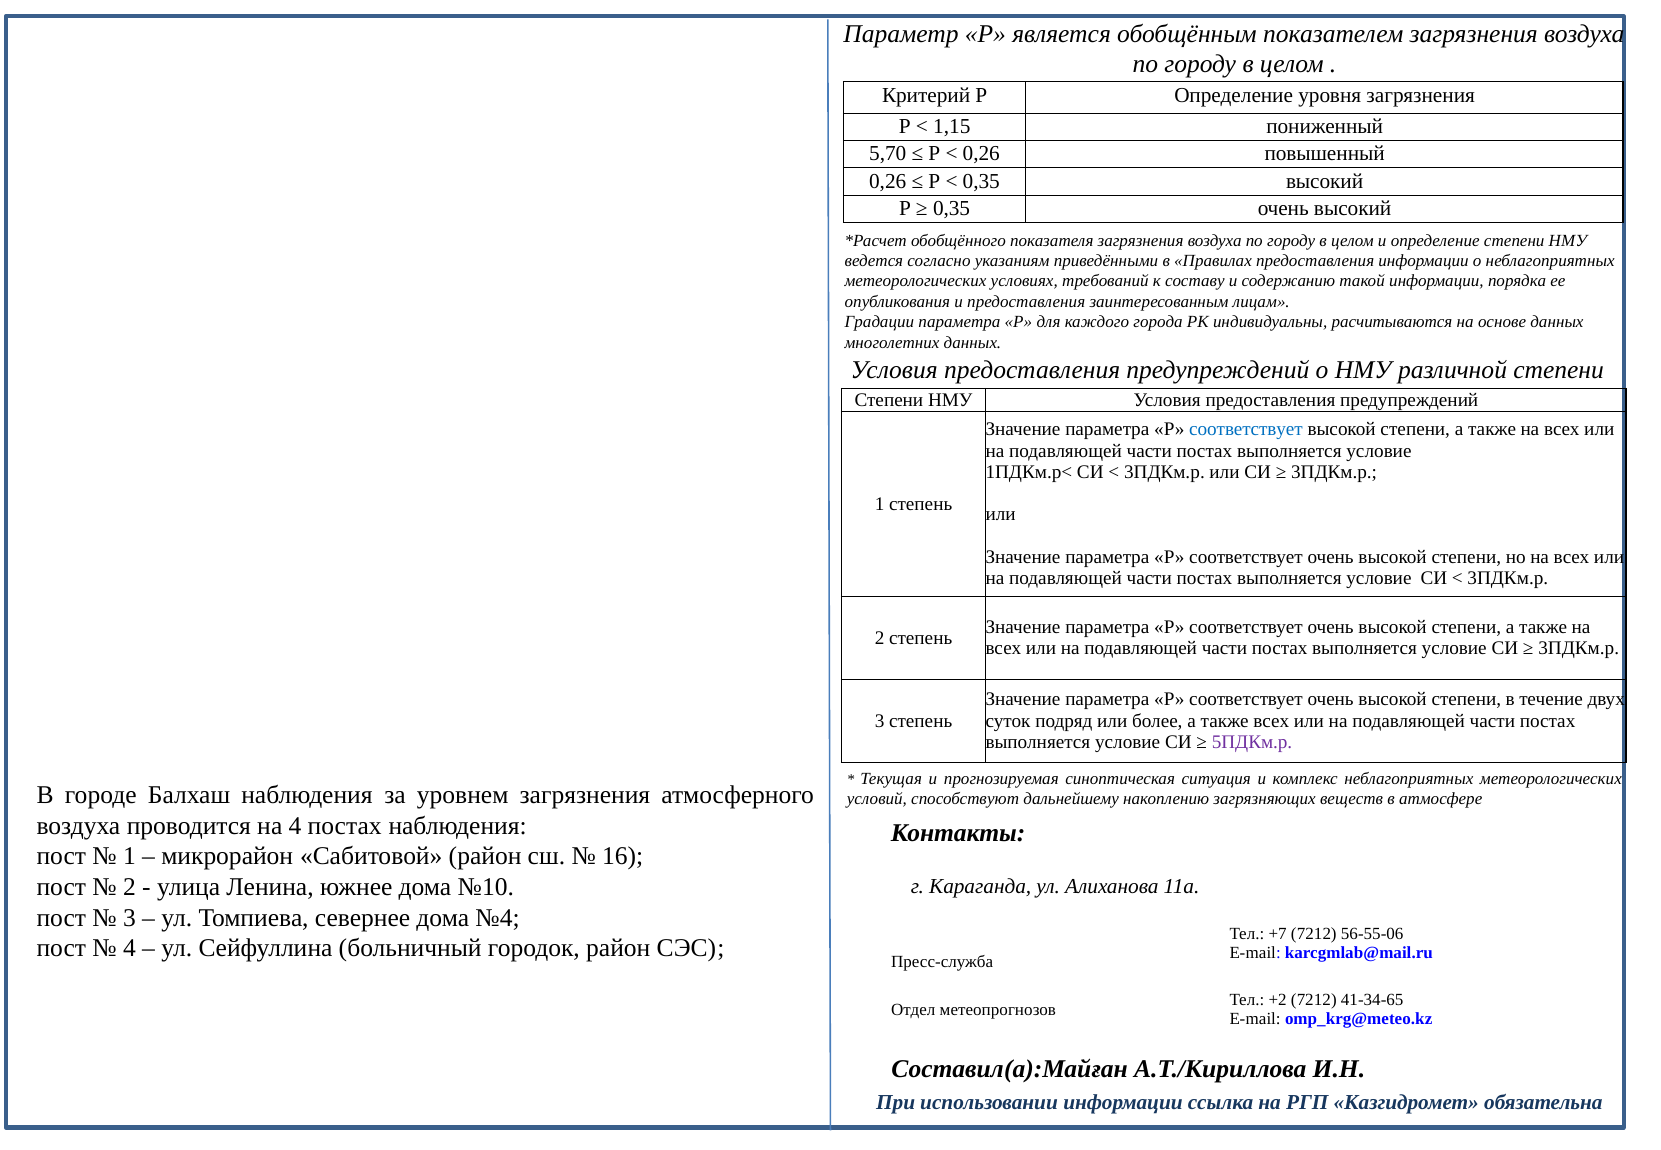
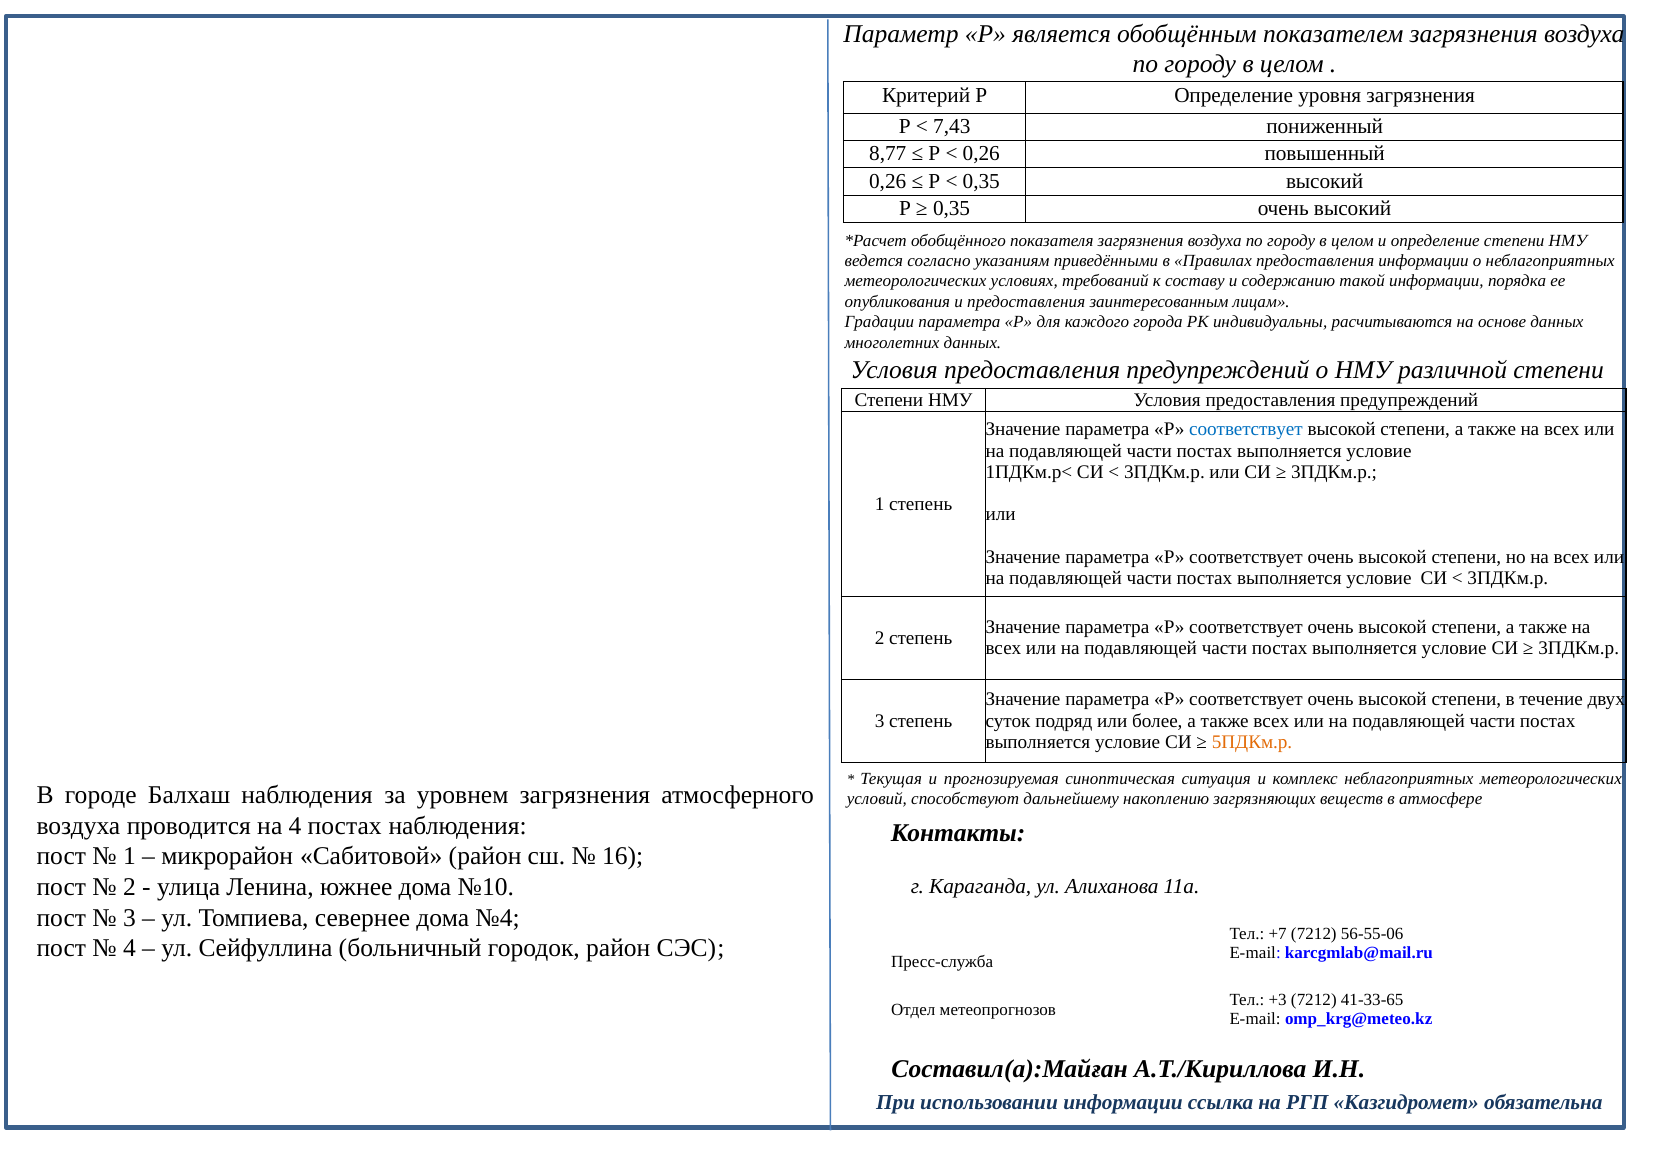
1,15: 1,15 -> 7,43 (952, 126)
5,70: 5,70 -> 8,77 (888, 154)
5ПДКм.р colour: purple -> orange (1252, 742)
+2: +2 -> +3 (1278, 1000)
41-34-65: 41-34-65 -> 41-33-65 (1372, 1000)
